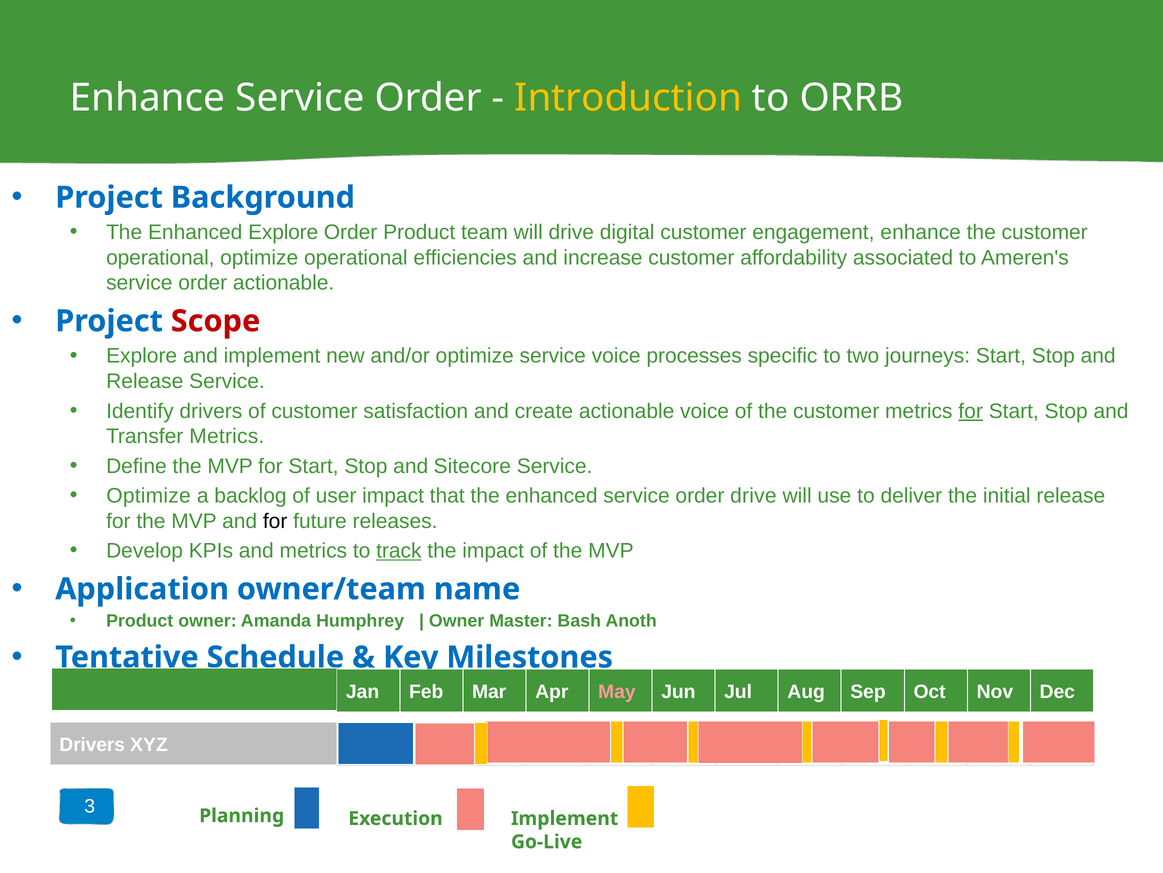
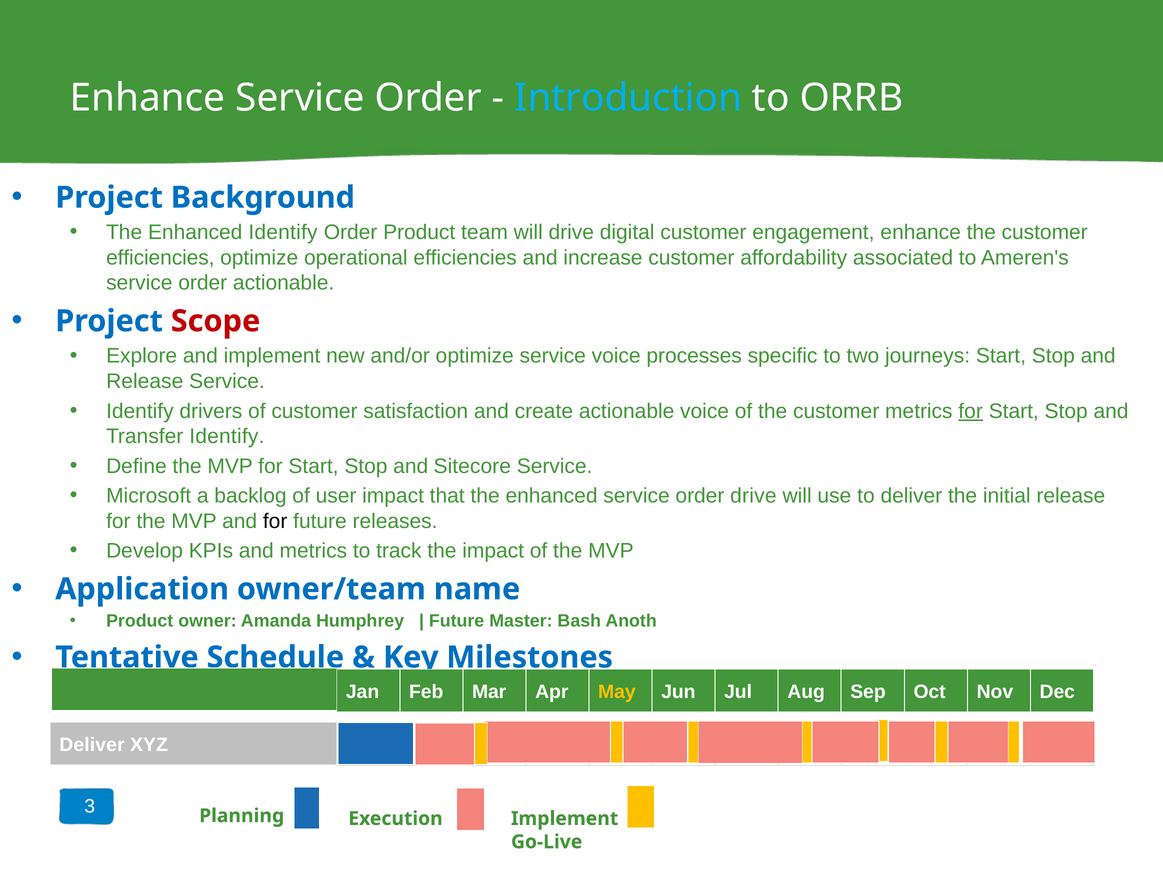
Introduction colour: yellow -> light blue (628, 98)
Enhanced Explore: Explore -> Identify (283, 232)
operational: operational -> efficiencies (160, 257)
Transfer Metrics: Metrics -> Identify (227, 436)
Optimize: Optimize -> Microsoft (149, 495)
track underline: present -> none (399, 550)
Owner: Owner -> Future (457, 620)
May colour: pink -> yellow (617, 691)
Drivers: Drivers -> Deliver (92, 744)
